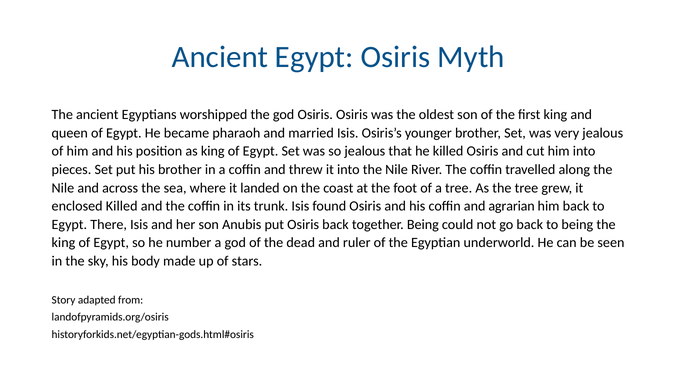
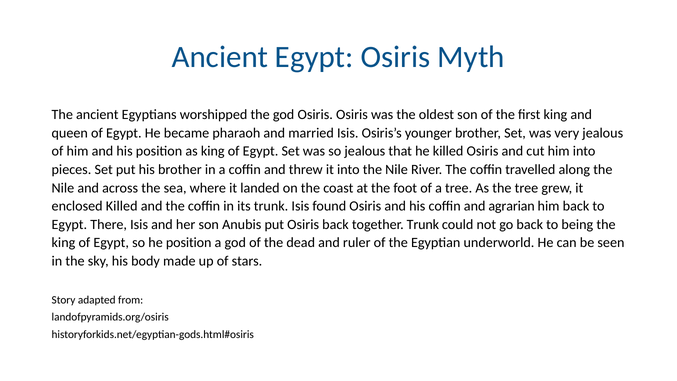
together Being: Being -> Trunk (423, 224)
he number: number -> position (189, 243)
